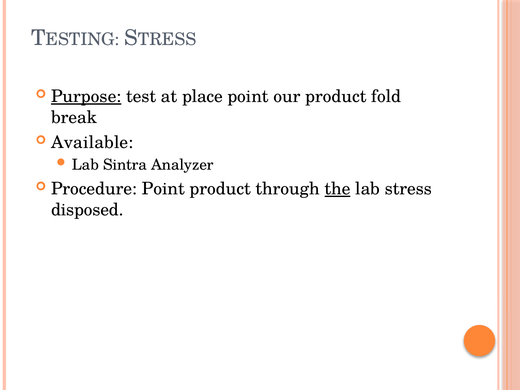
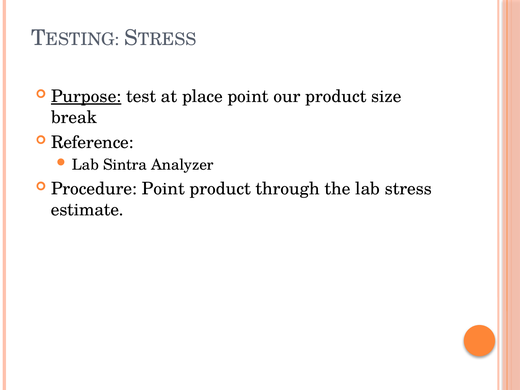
fold: fold -> size (386, 97)
Available: Available -> Reference (92, 142)
the underline: present -> none (338, 189)
disposed: disposed -> estimate (87, 210)
